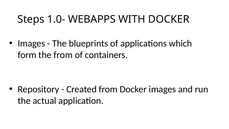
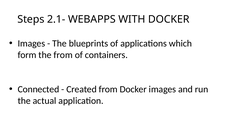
1.0-: 1.0- -> 2.1- (56, 19)
Repository: Repository -> Connected (38, 89)
